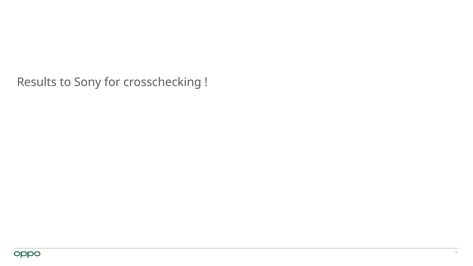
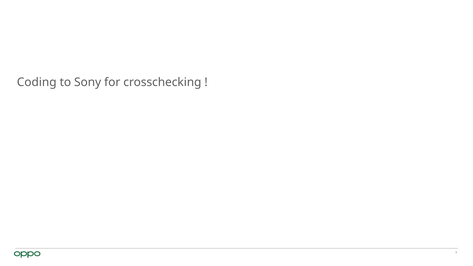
Results: Results -> Coding (37, 82)
